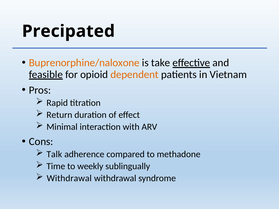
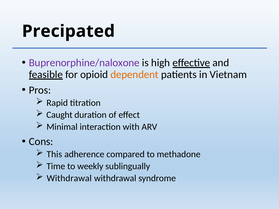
Buprenorphine/naloxone colour: orange -> purple (84, 63)
take: take -> high (161, 63)
Return: Return -> Caught (59, 115)
Talk: Talk -> This (54, 154)
